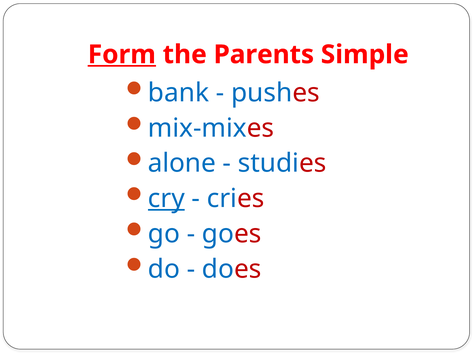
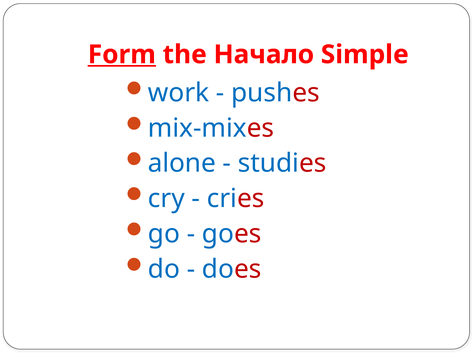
Parents: Parents -> Начало (264, 55)
bank: bank -> work (179, 93)
cry underline: present -> none (166, 199)
